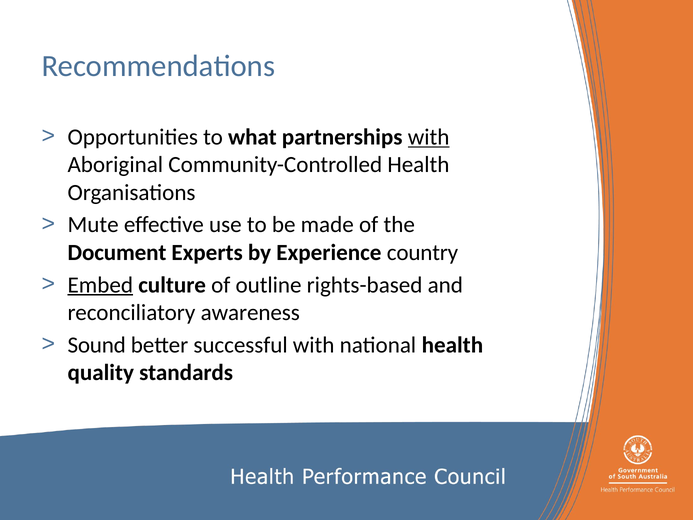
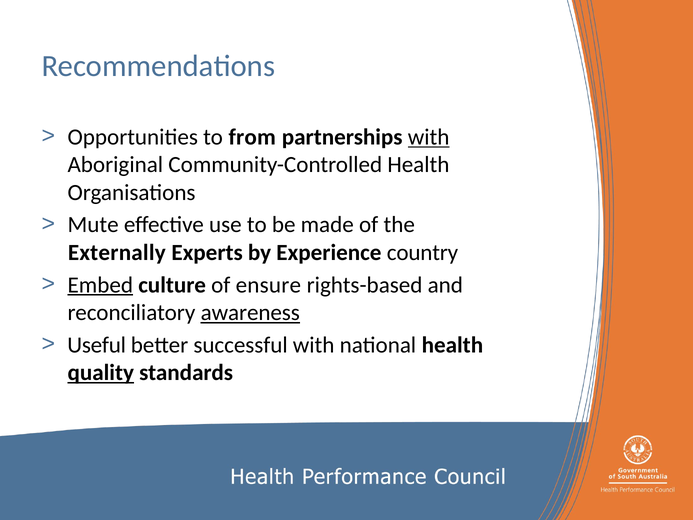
what: what -> from (252, 137)
Document: Document -> Externally (117, 252)
outline: outline -> ensure (268, 285)
awareness underline: none -> present (250, 313)
Sound: Sound -> Useful (97, 345)
quality underline: none -> present (101, 373)
